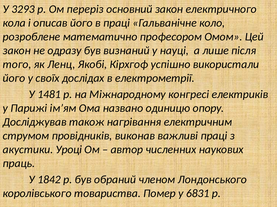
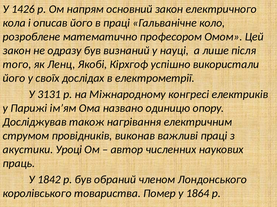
3293: 3293 -> 1426 (23, 9)
переріз: переріз -> напрям (85, 9)
1481: 1481 -> 3131 (49, 95)
6831: 6831 -> 1864 (198, 194)
